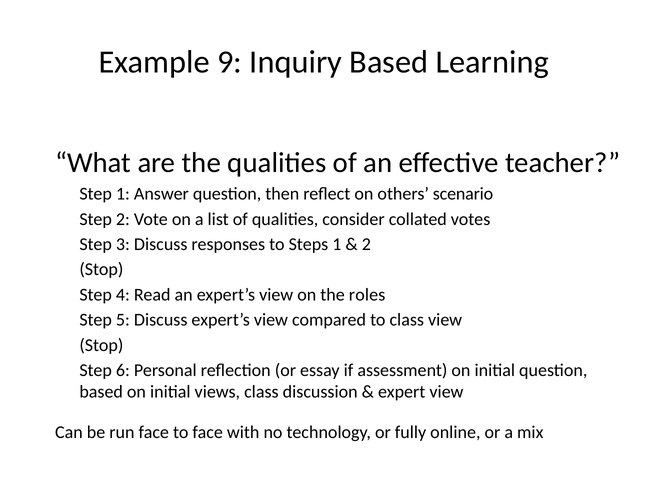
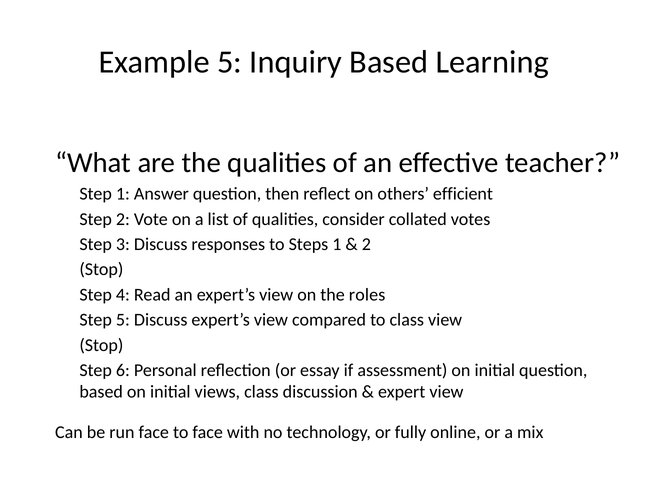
Example 9: 9 -> 5 (230, 62)
scenario: scenario -> efficient (463, 194)
